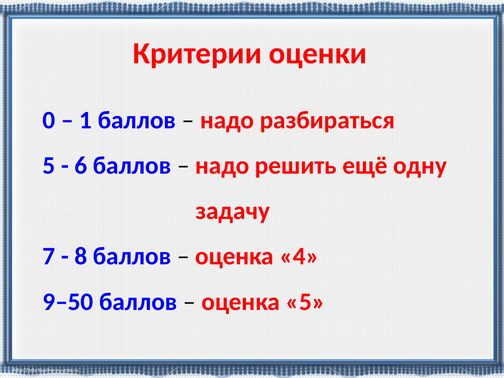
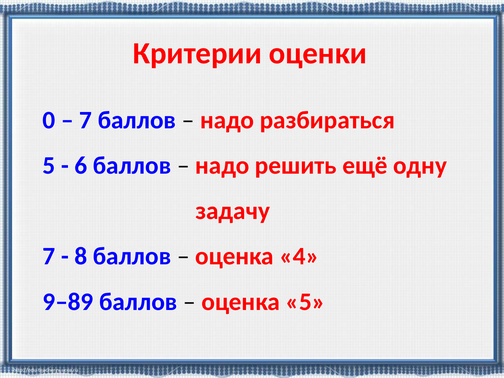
1: 1 -> 7 (86, 120)
9–50: 9–50 -> 9–89 (68, 302)
